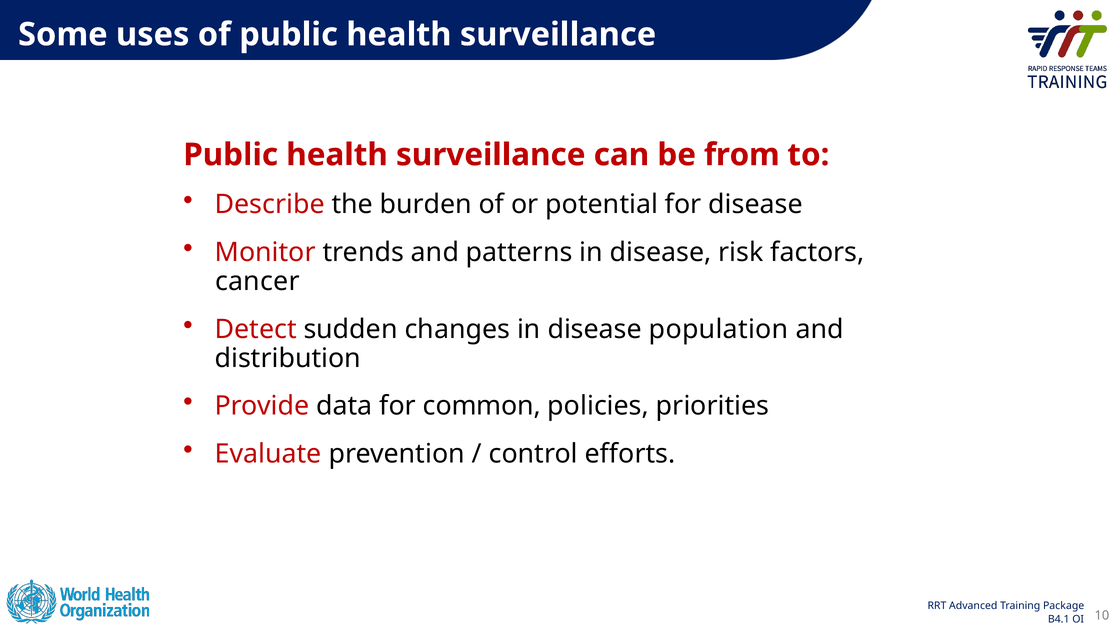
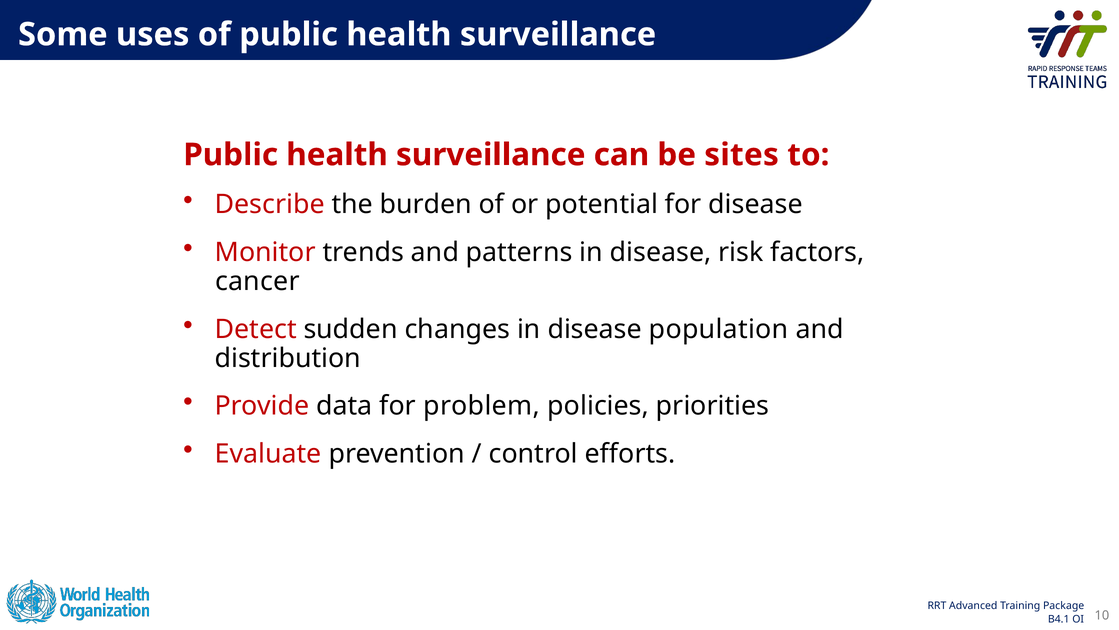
from: from -> sites (742, 155)
common: common -> problem (482, 406)
